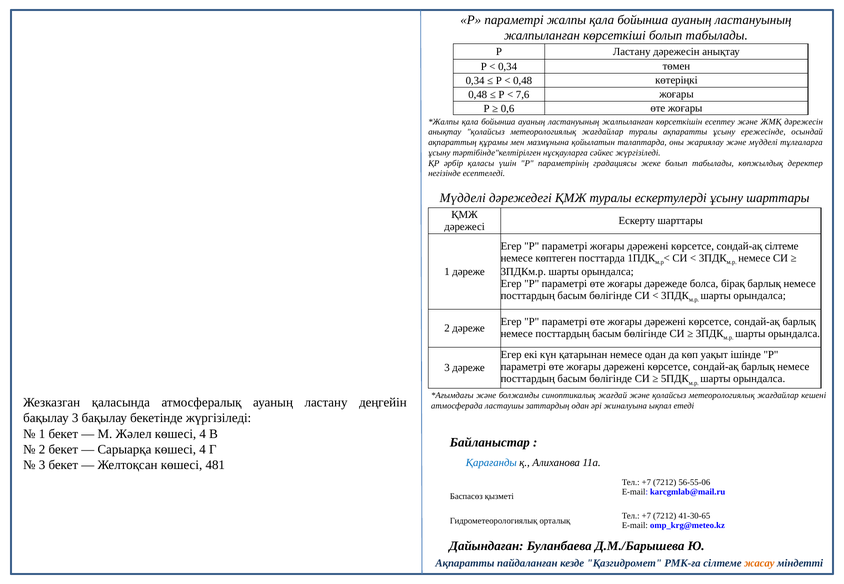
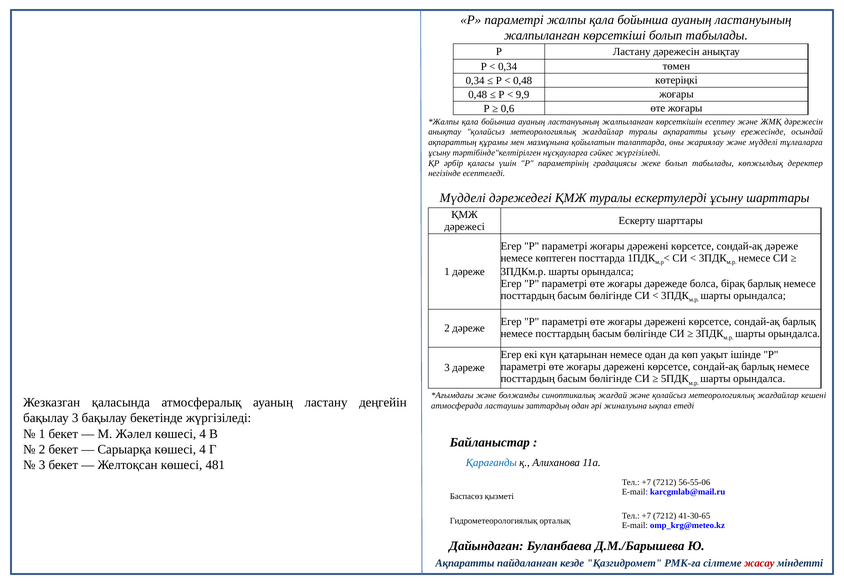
7,6: 7,6 -> 9,9 (523, 95)
сондай-ақ сілтеме: сілтеме -> дәреже (782, 246)
жасау colour: orange -> red (759, 564)
